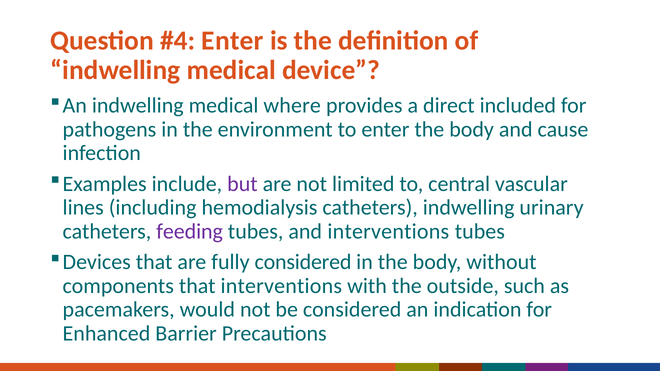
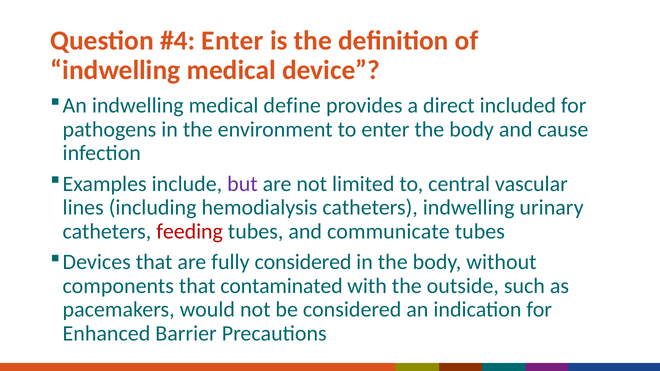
where: where -> define (292, 106)
feeding colour: purple -> red (190, 232)
and interventions: interventions -> communicate (388, 232)
that interventions: interventions -> contaminated (281, 286)
